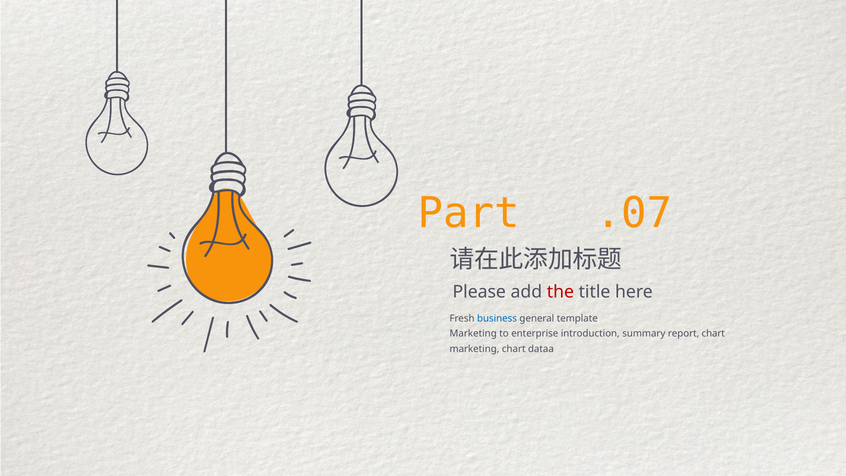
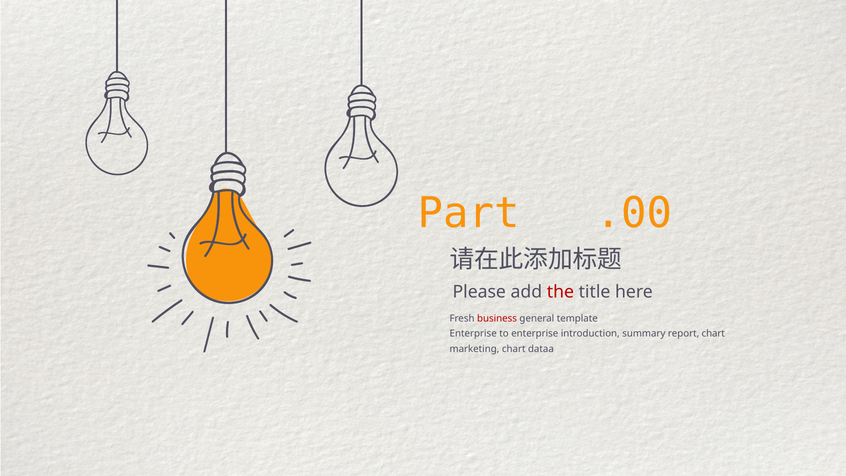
.07: .07 -> .00 (634, 213)
business colour: blue -> red (497, 319)
Marketing: Marketing -> Enterprise (473, 334)
